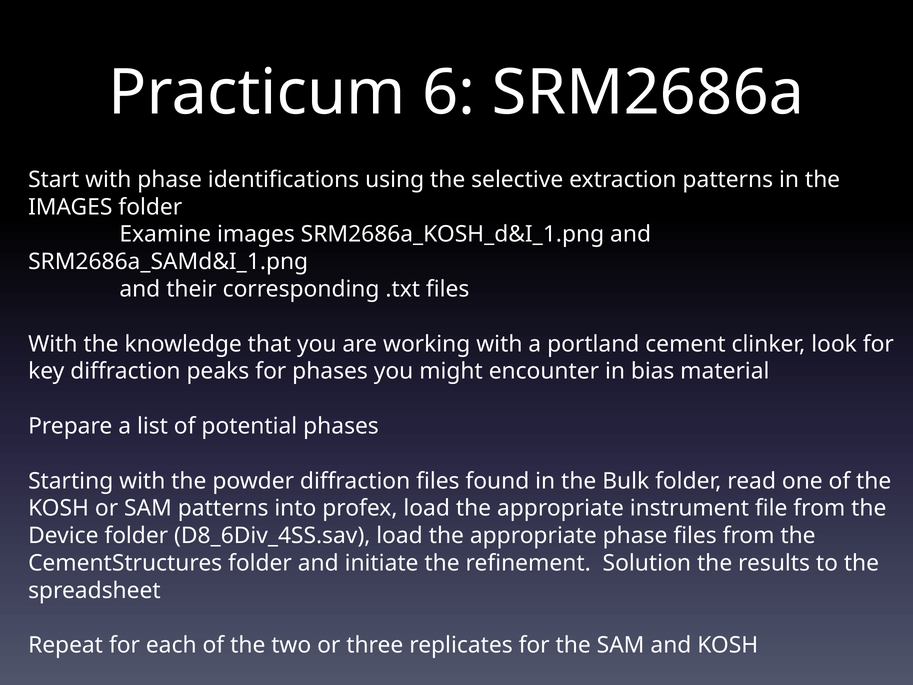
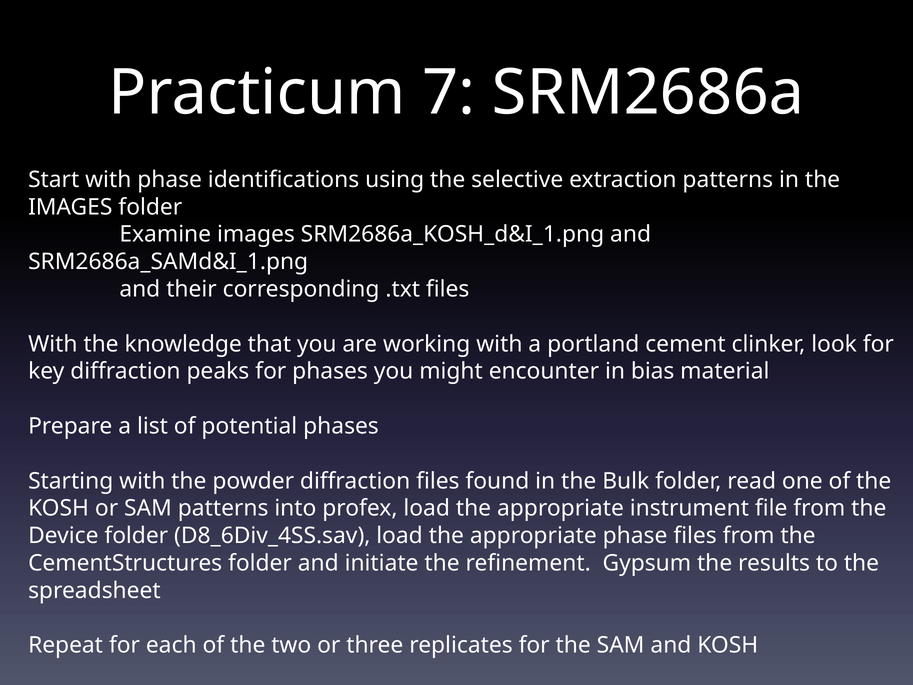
6: 6 -> 7 (449, 93)
Solution: Solution -> Gypsum (647, 563)
